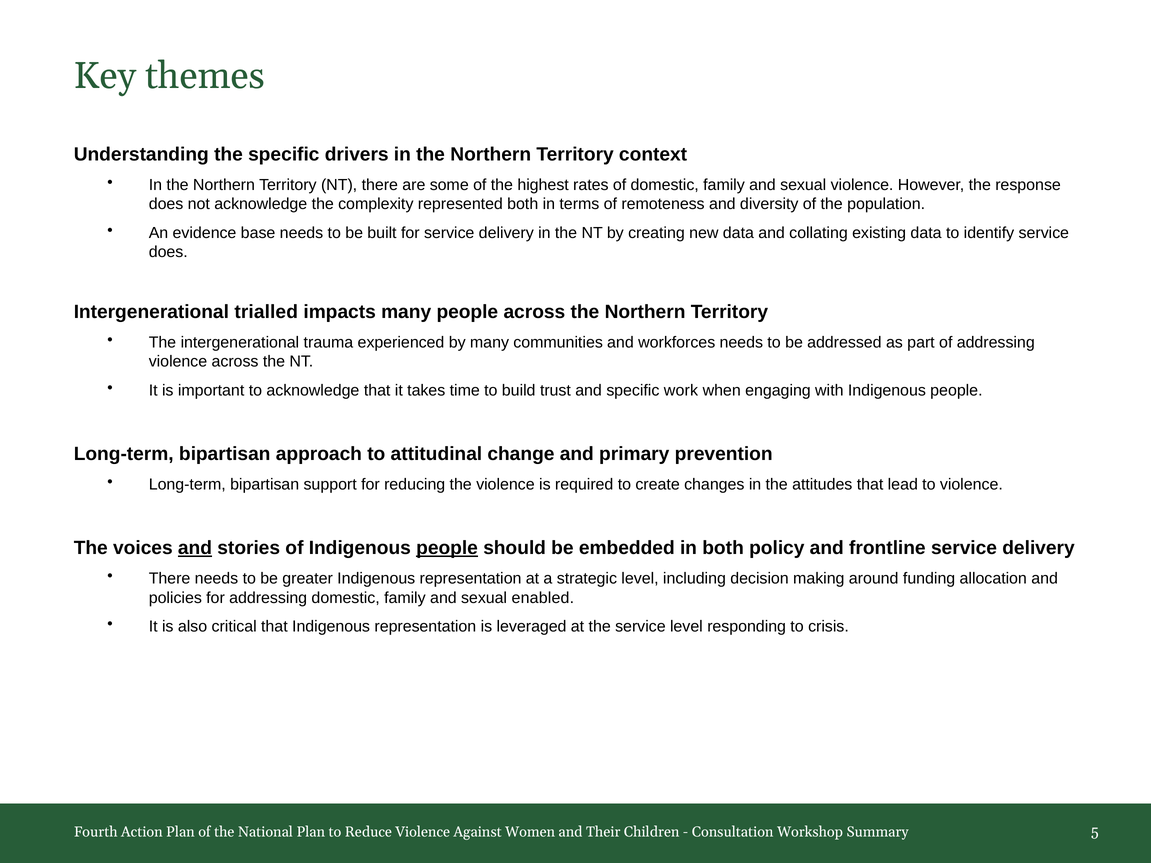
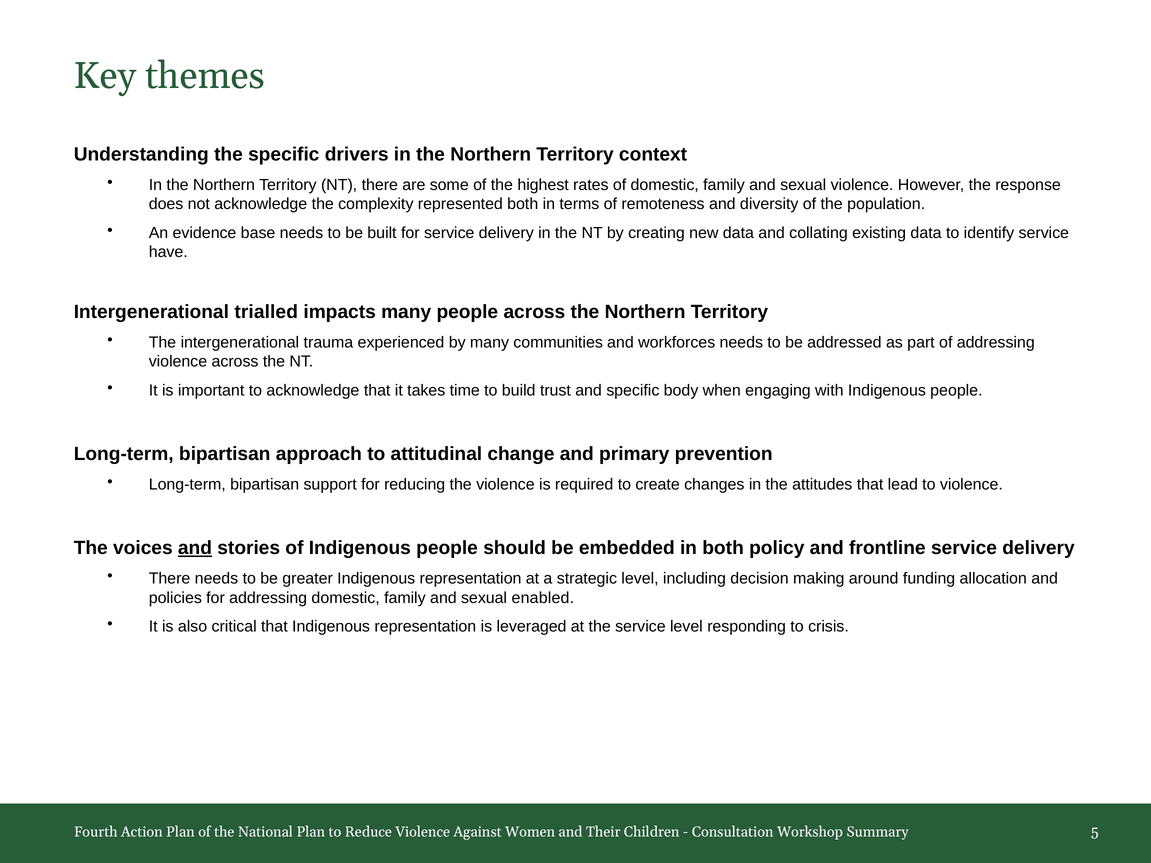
does: does -> have (168, 252)
work: work -> body (681, 391)
people underline: present -> none (447, 548)
